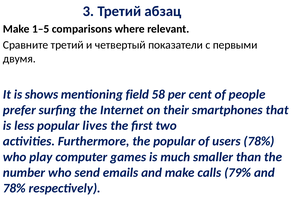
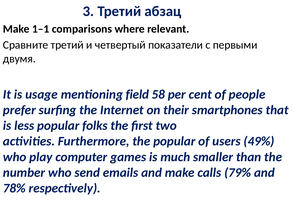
1–5: 1–5 -> 1–1 (41, 29)
shows: shows -> usage (42, 95)
lives: lives -> folks (95, 126)
users 78%: 78% -> 49% (259, 142)
